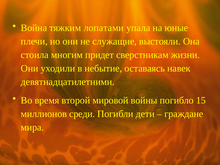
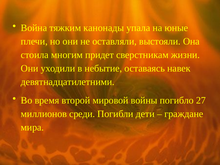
лопатами: лопатами -> канонады (104, 28)
служащие: служащие -> оставляли (115, 41)
15: 15 -> 27 (201, 100)
